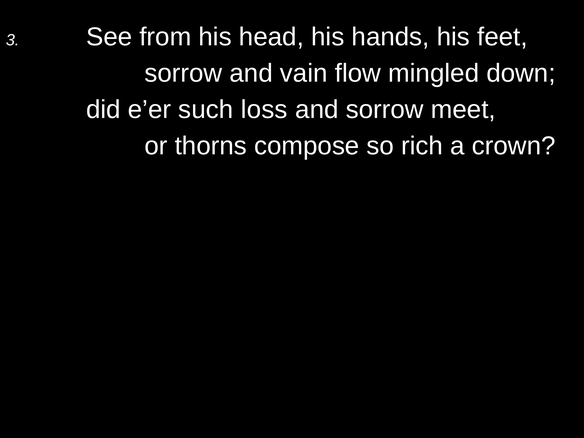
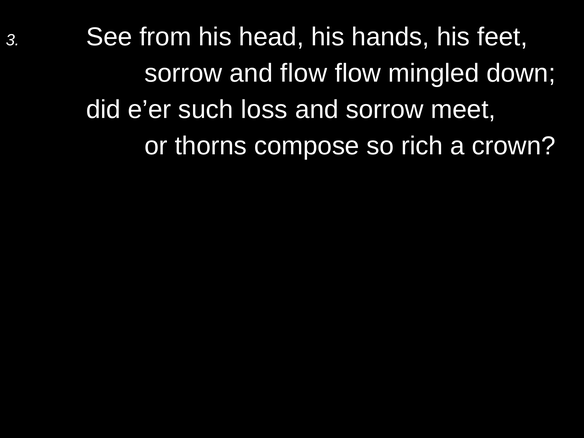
and vain: vain -> flow (304, 73)
